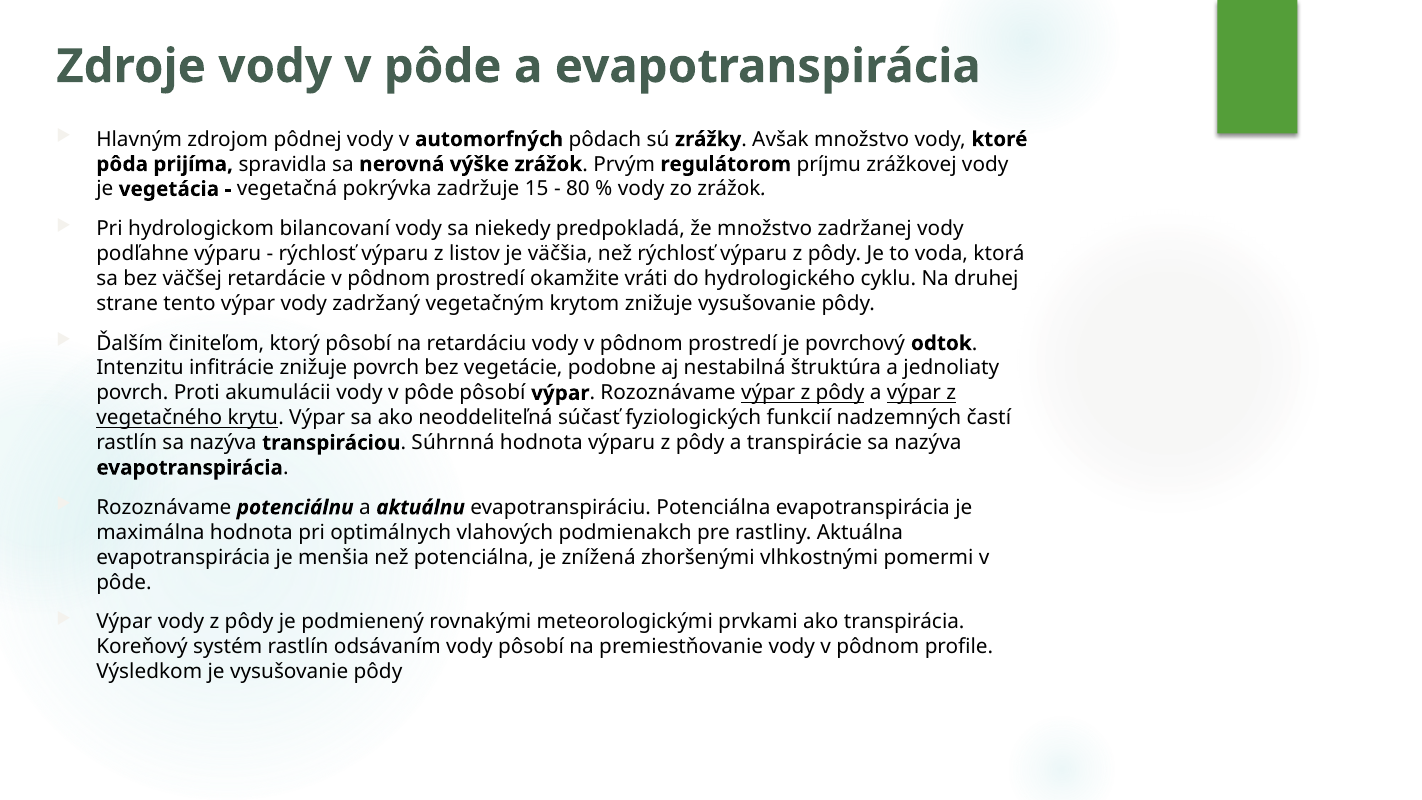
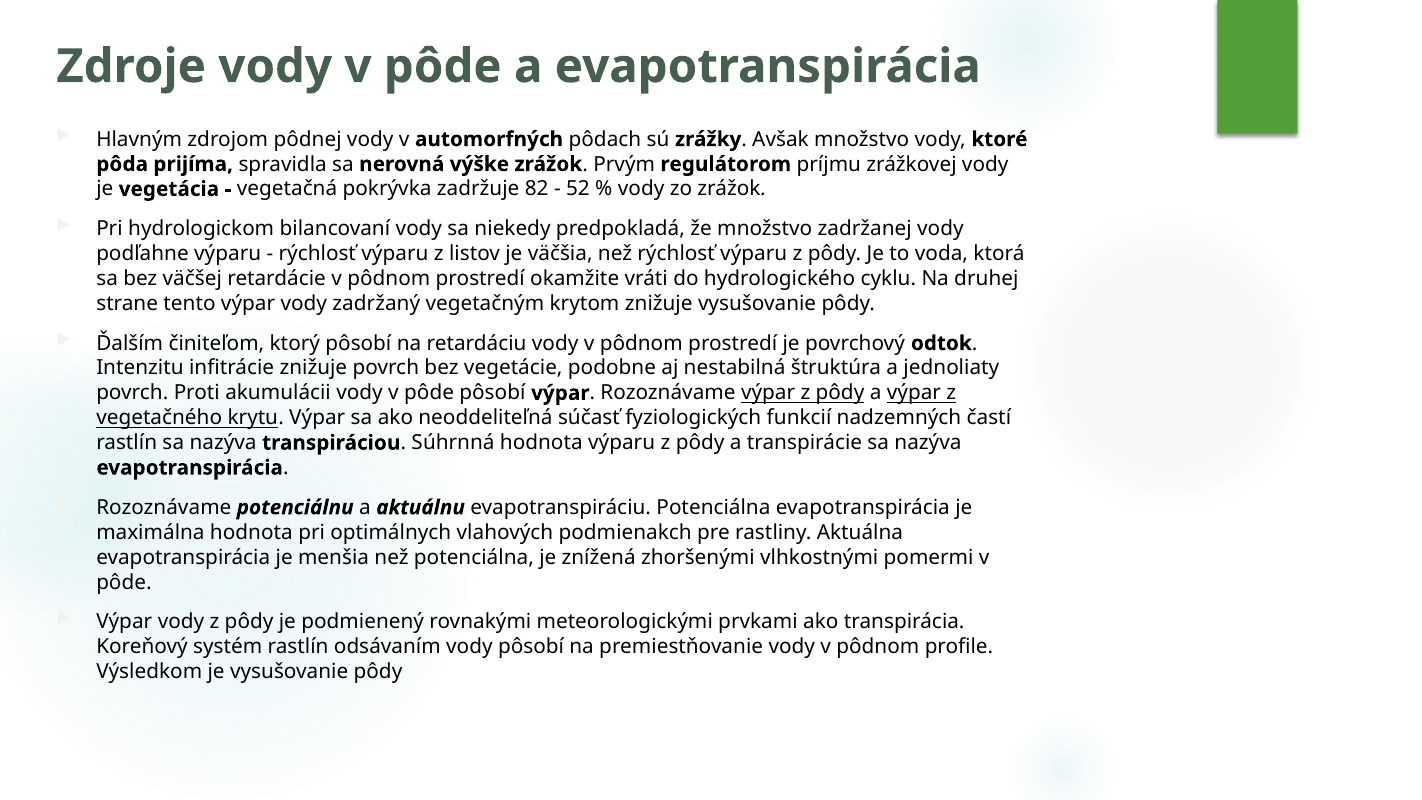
15: 15 -> 82 (537, 189)
80: 80 -> 52 (578, 189)
